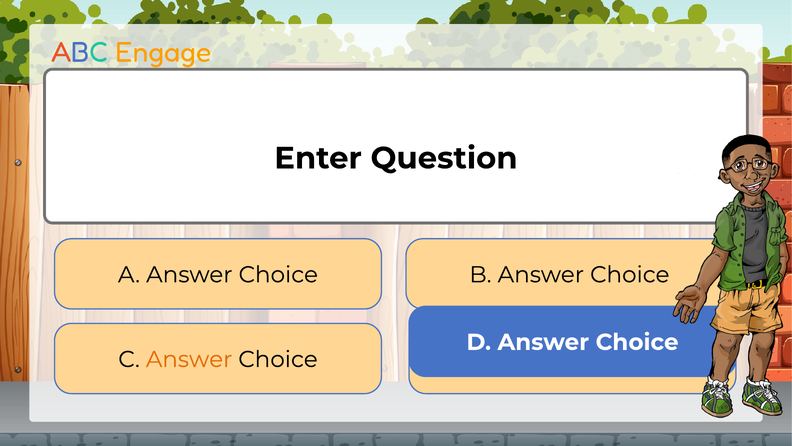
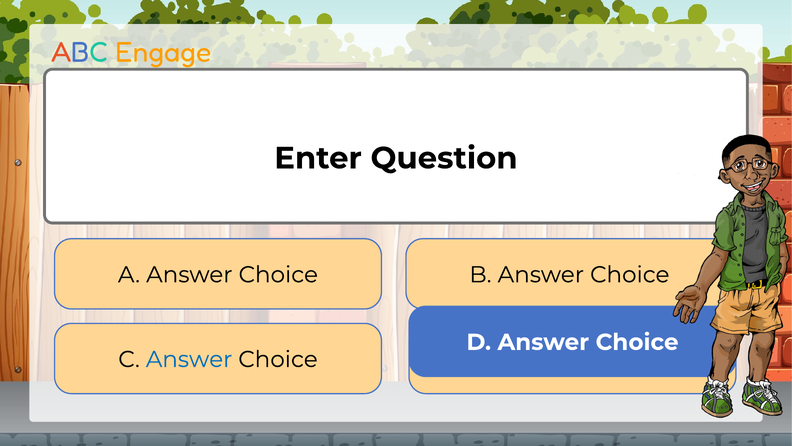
Answer colour: orange -> blue (189, 359)
